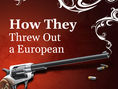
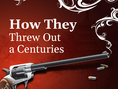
European: European -> Centuries (41, 49)
